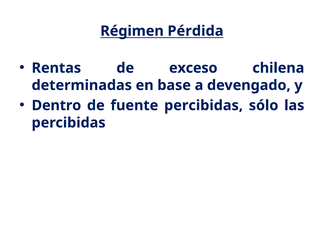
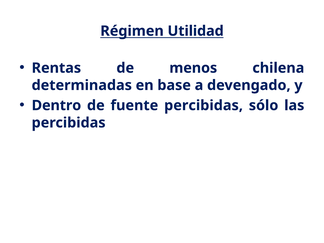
Pérdida: Pérdida -> Utilidad (196, 31)
exceso: exceso -> menos (193, 68)
